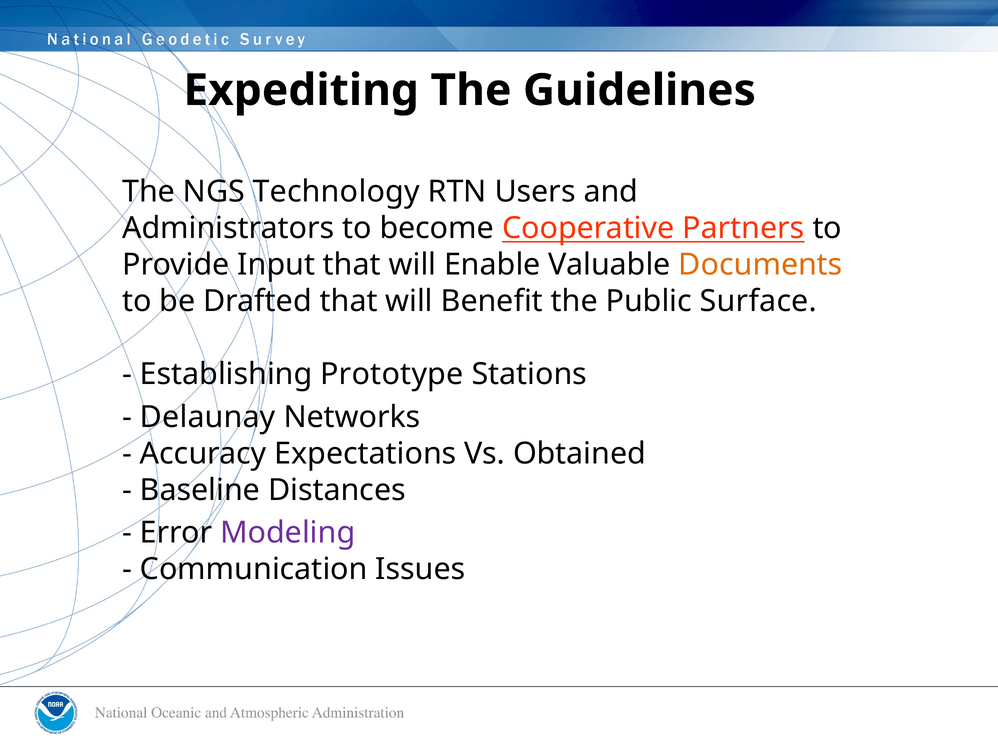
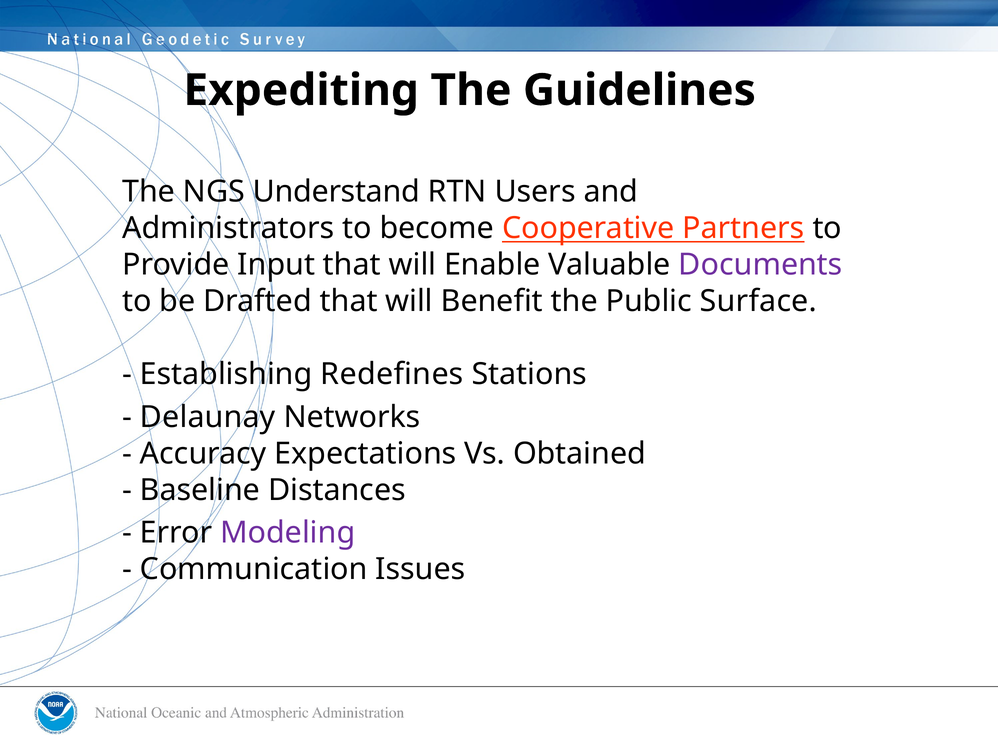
Technology: Technology -> Understand (336, 192)
Documents colour: orange -> purple (761, 265)
Prototype: Prototype -> Redefines (392, 375)
